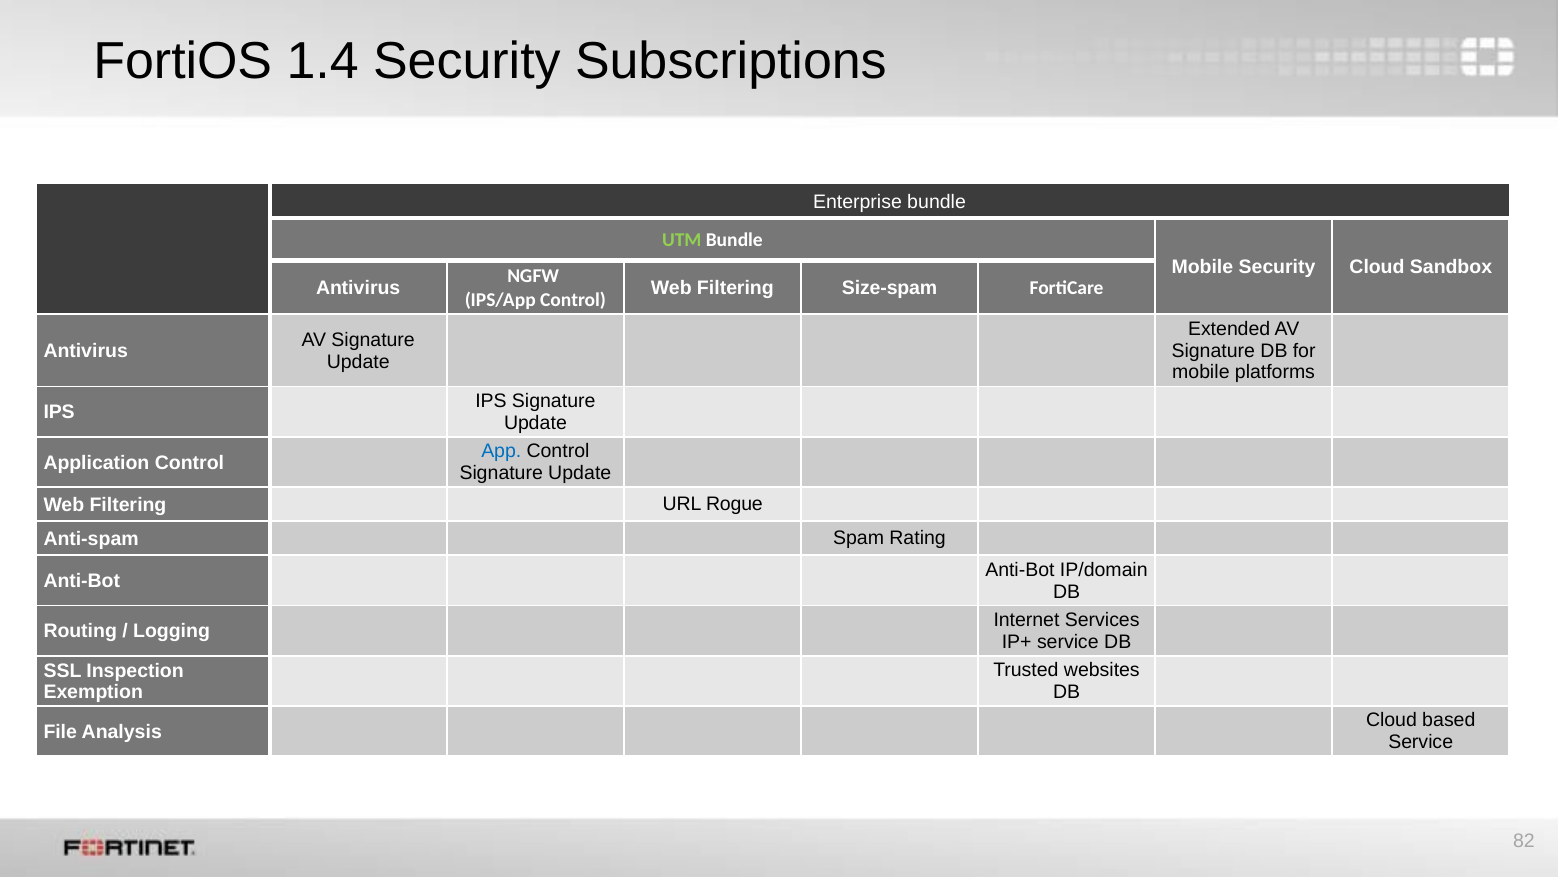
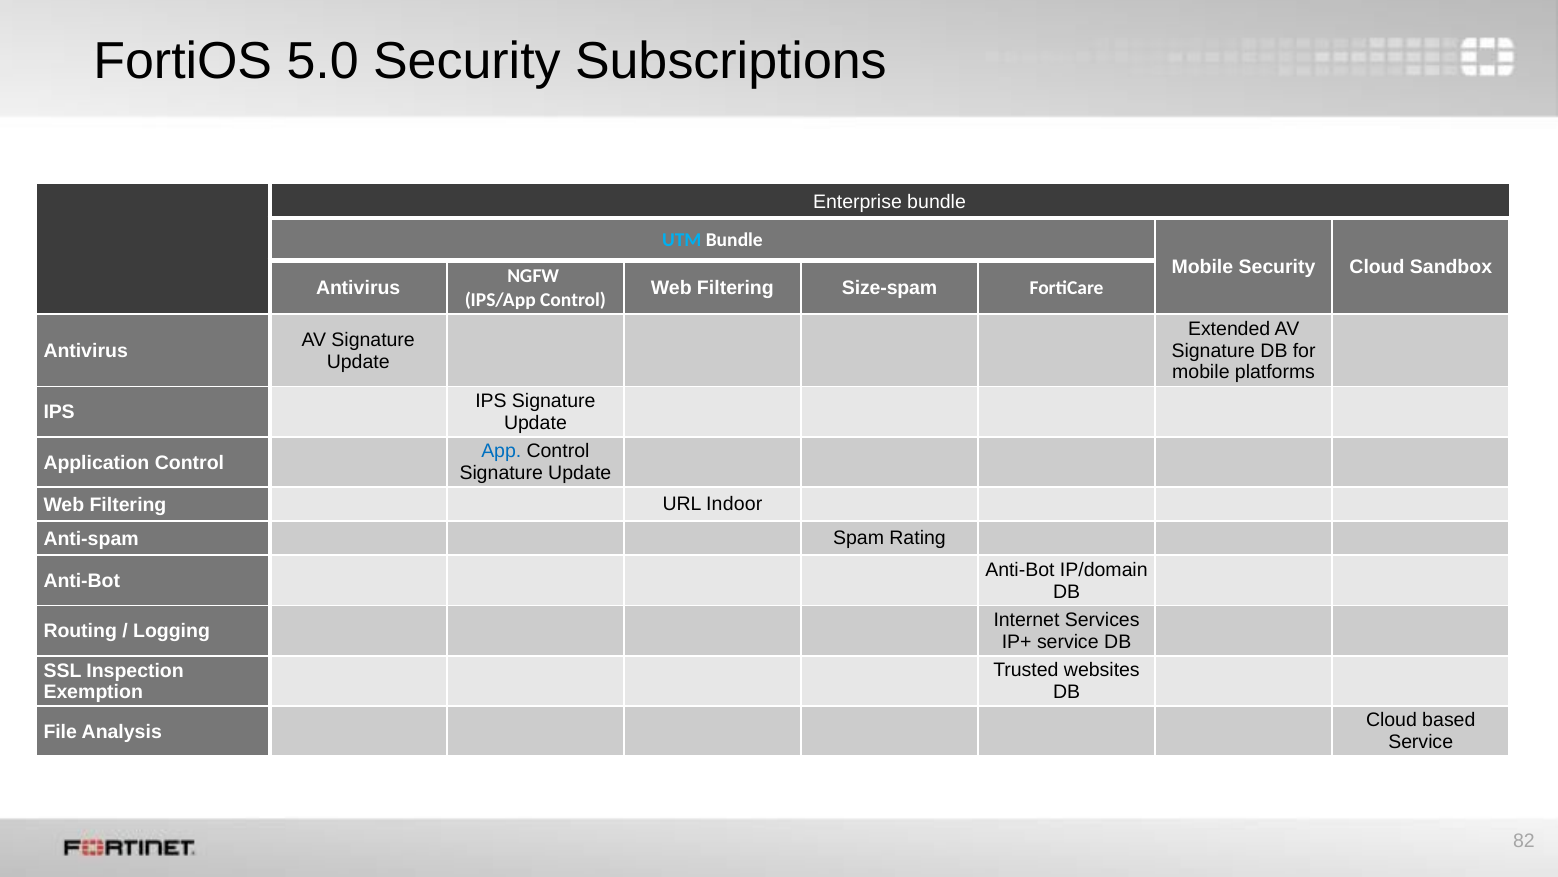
1.4: 1.4 -> 5.0 (323, 61)
UTM colour: light green -> light blue (682, 240)
Rogue: Rogue -> Indoor (734, 504)
